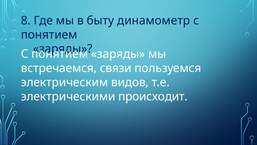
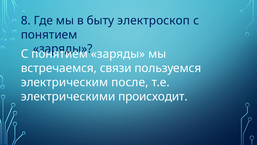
динамометр: динамометр -> электроскоп (154, 20)
видов: видов -> после (130, 82)
